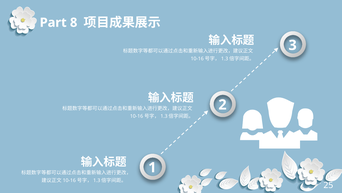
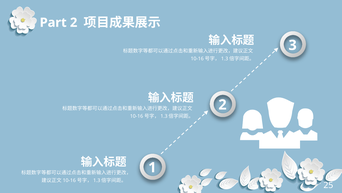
Part 8: 8 -> 2 (74, 23)
